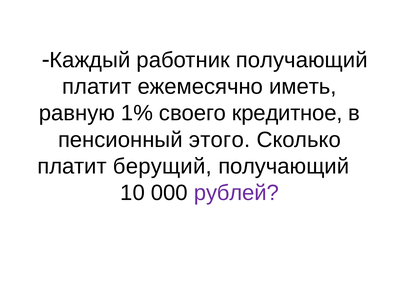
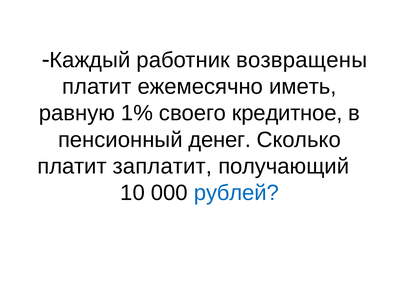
работник получающий: получающий -> возвращены (302, 60)
этого: этого -> денег (220, 140)
берущий: берущий -> заплатит (162, 166)
рублей colour: purple -> blue (236, 193)
